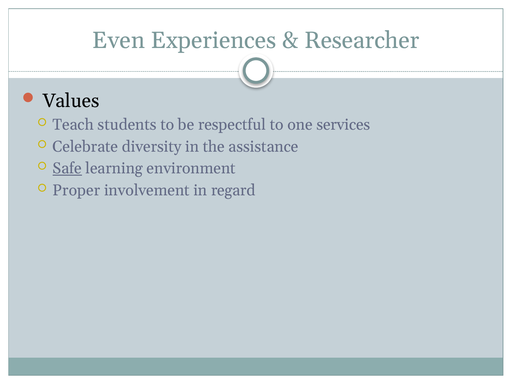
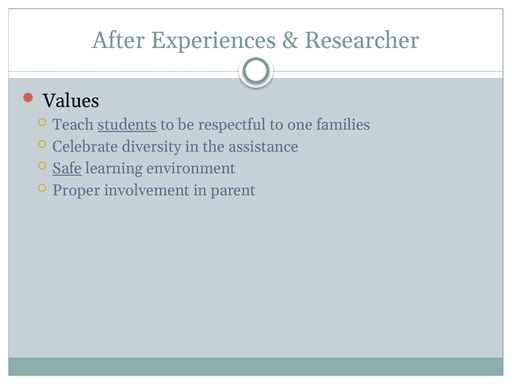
Even: Even -> After (119, 40)
students underline: none -> present (127, 125)
services: services -> families (343, 125)
regard: regard -> parent (233, 190)
